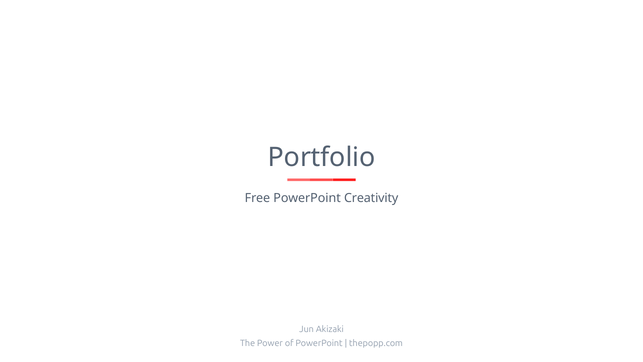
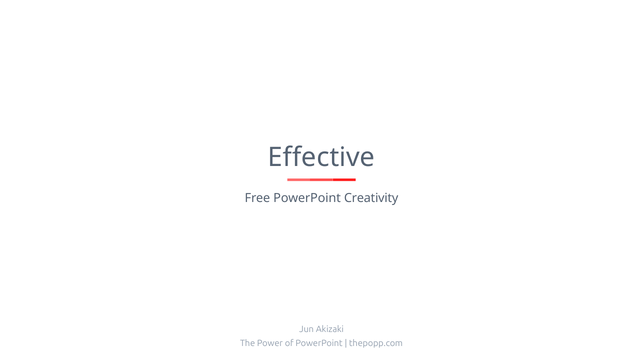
Portfolio: Portfolio -> Effective (321, 157)
